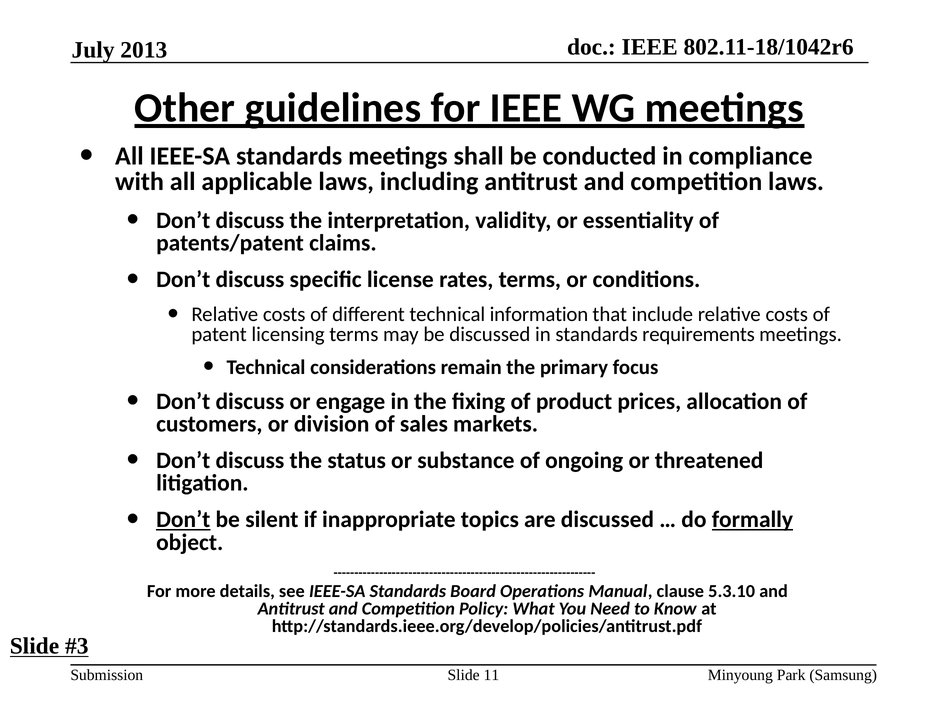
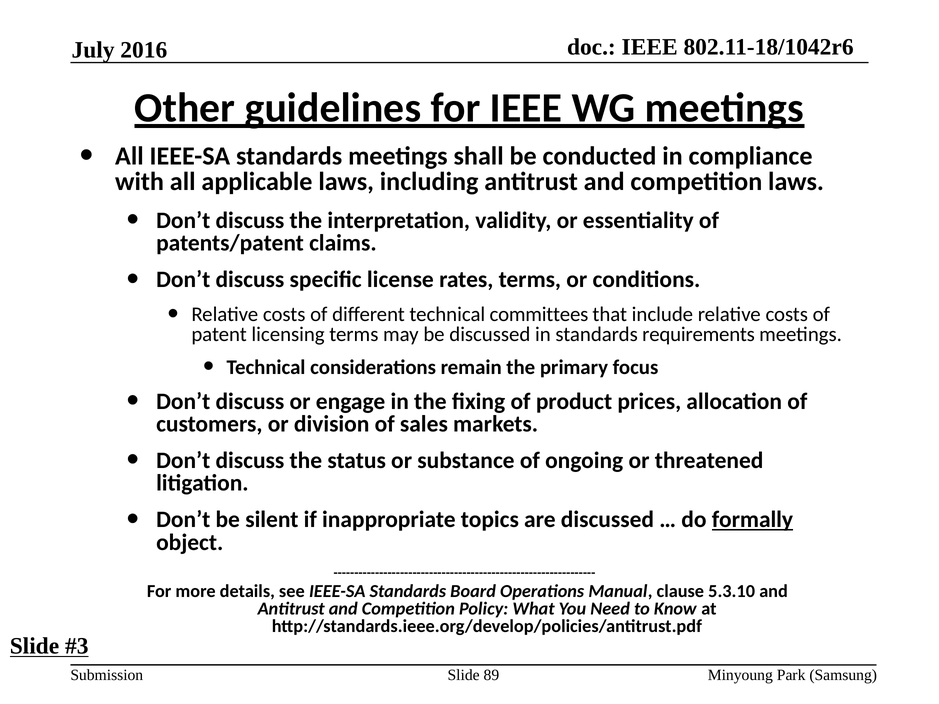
2013: 2013 -> 2016 (144, 50)
information: information -> committees (539, 315)
Don’t underline: present -> none (183, 520)
11: 11 -> 89 (491, 675)
